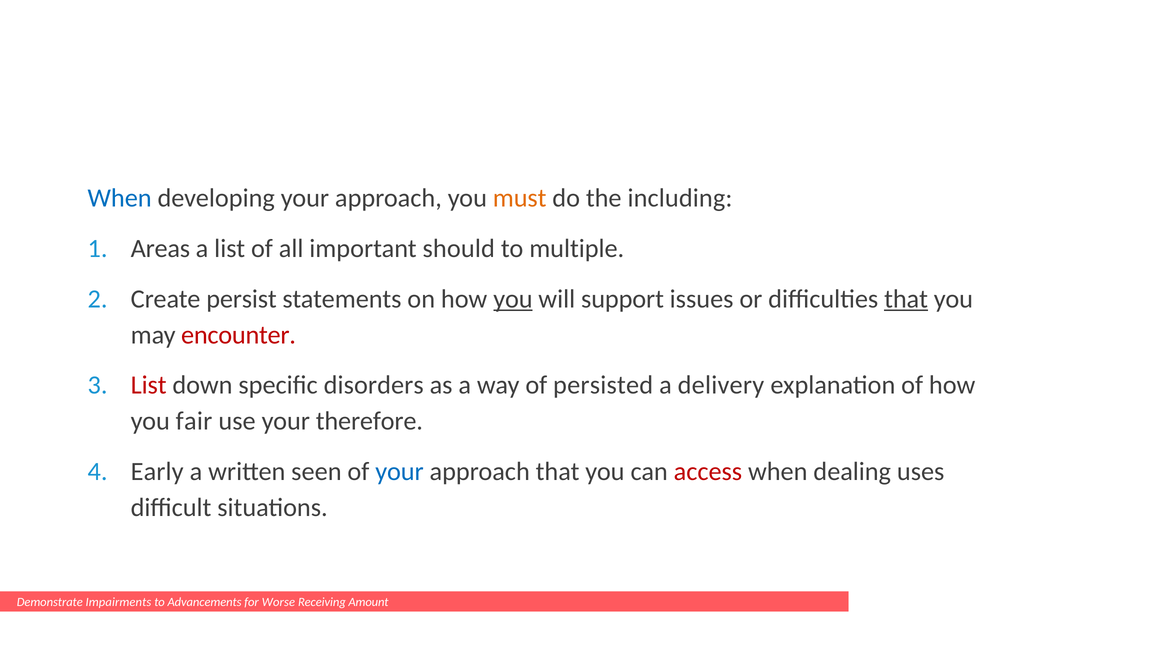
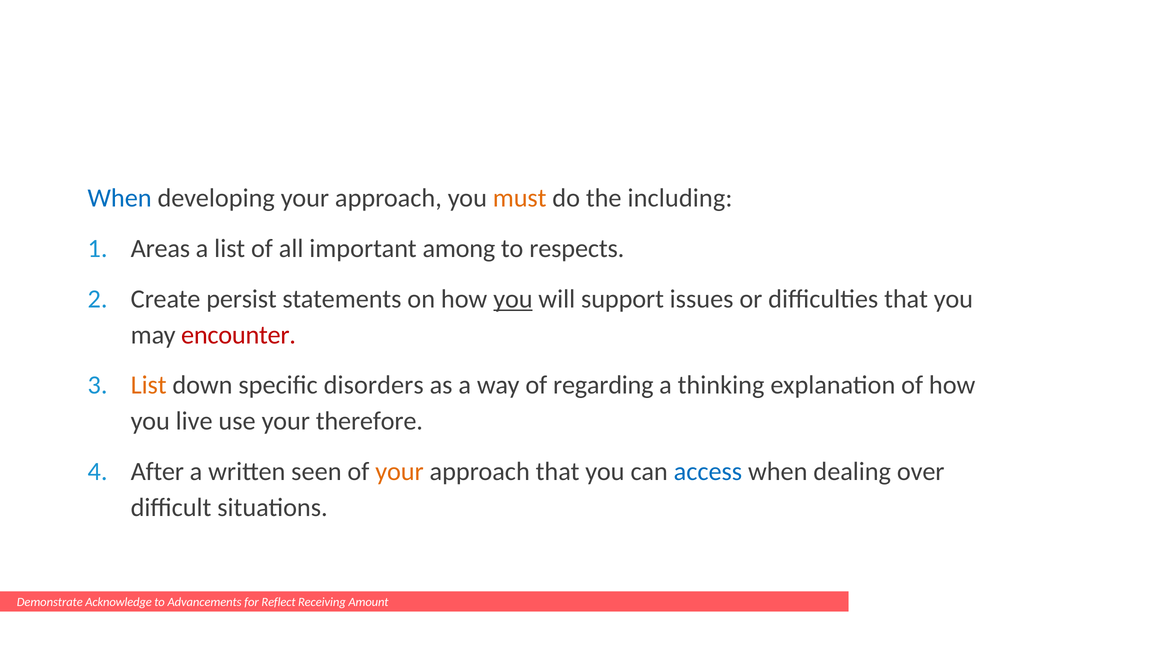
should: should -> among (459, 249)
multiple: multiple -> respects (577, 249)
that underline: present -> none (906, 299)
List colour: red -> orange (149, 385)
persisted: persisted -> regarding (603, 385)
delivery: delivery -> thinking (721, 385)
fair: fair -> live (194, 421)
Early: Early -> After (157, 472)
your colour: blue -> orange (399, 472)
access colour: red -> blue (708, 472)
uses: uses -> over (921, 472)
Impairments: Impairments -> Acknowledge (119, 603)
Worse: Worse -> Reflect (279, 603)
